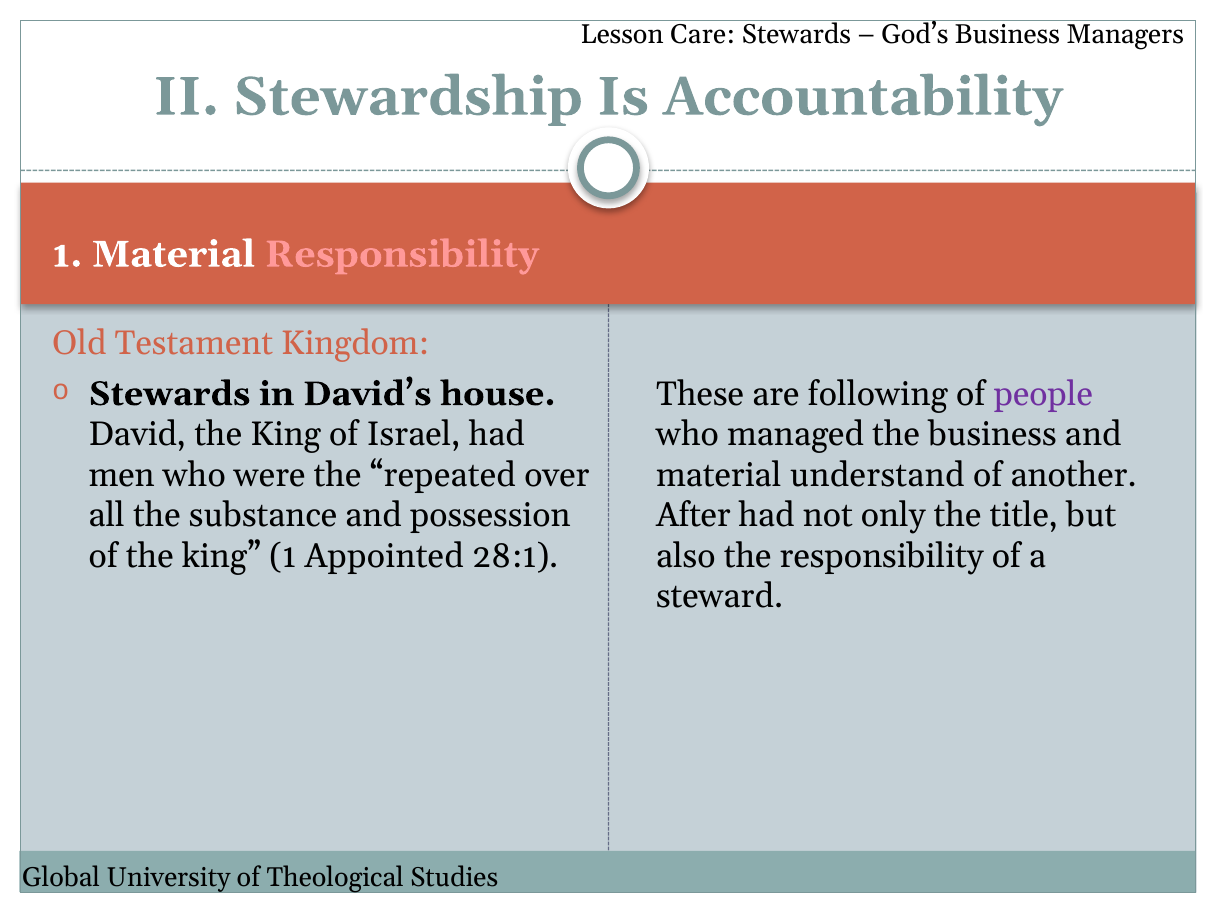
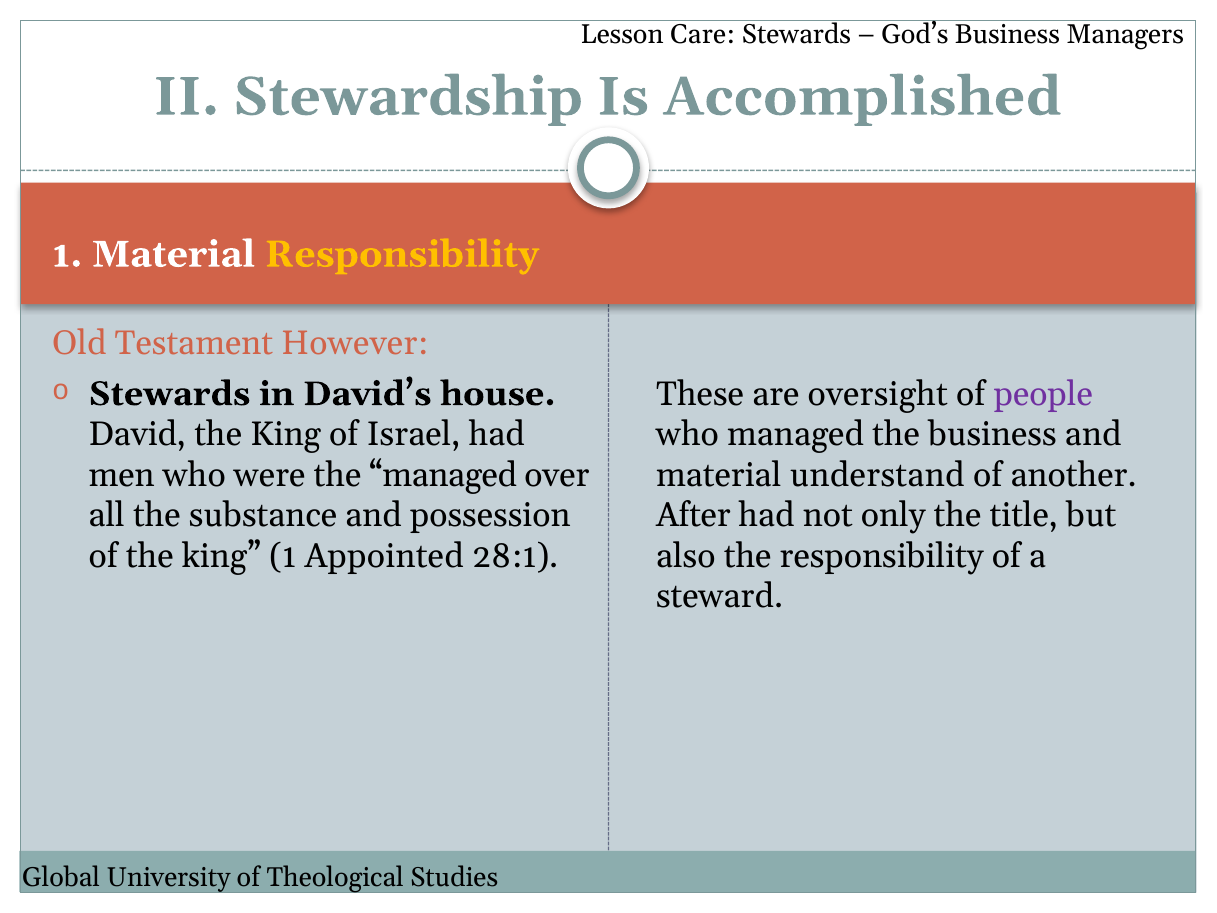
Accountability: Accountability -> Accomplished (862, 97)
Responsibility colour: pink -> yellow (402, 254)
Kingdom: Kingdom -> However (355, 343)
following: following -> oversight (878, 394)
the repeated: repeated -> managed (443, 475)
